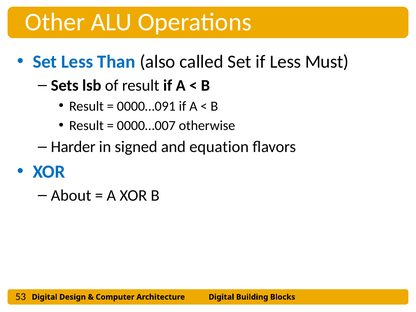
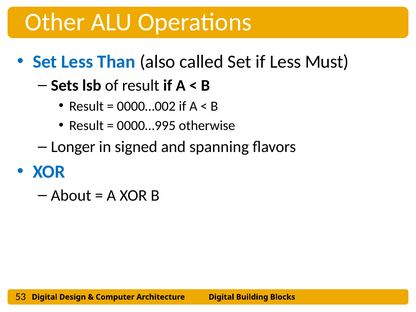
0000…091: 0000…091 -> 0000…002 (146, 106)
0000…007: 0000…007 -> 0000…995 (146, 126)
Harder: Harder -> Longer (73, 147)
equation: equation -> spanning (219, 147)
